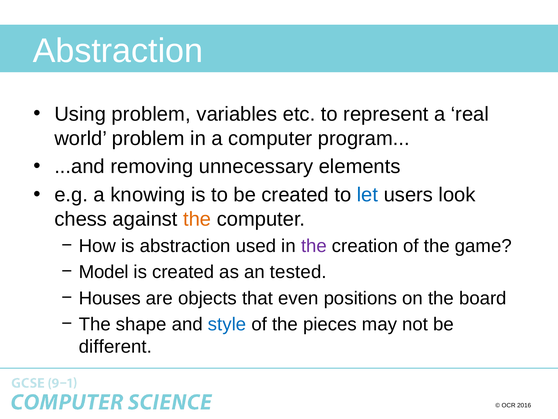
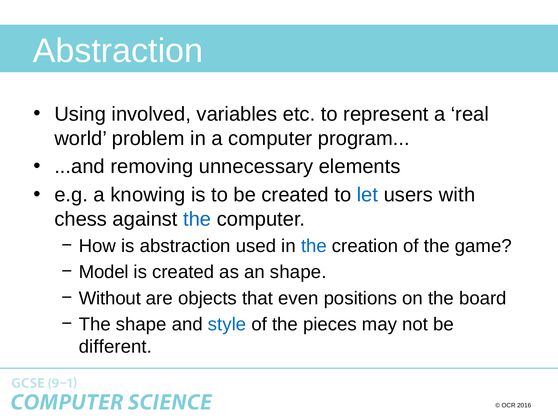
Using problem: problem -> involved (151, 114)
look: look -> with (457, 195)
the colour: orange -> blue (197, 219)
the colour: purple -> blue (314, 246)
an tested: tested -> shape (298, 272)
Houses: Houses -> Without (110, 298)
